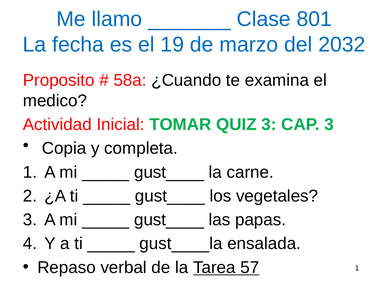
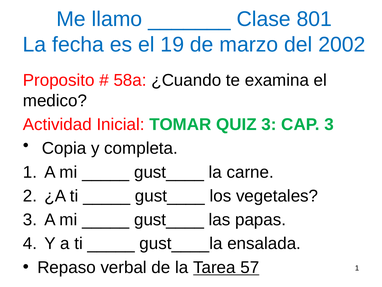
2032: 2032 -> 2002 (342, 44)
